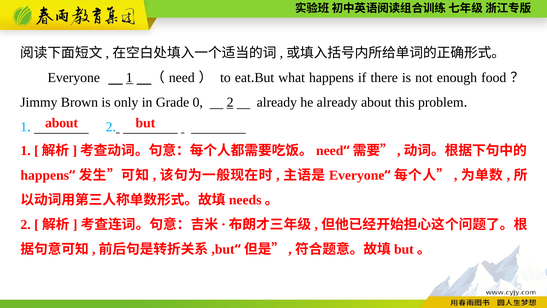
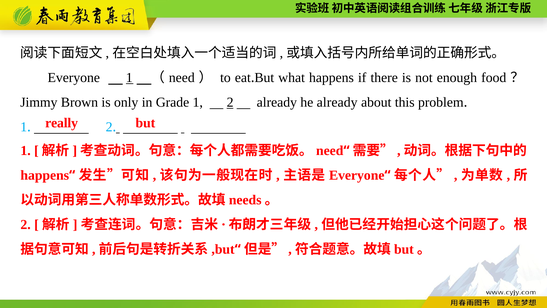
Grade 0: 0 -> 1 (198, 102)
about: about -> really (62, 123)
